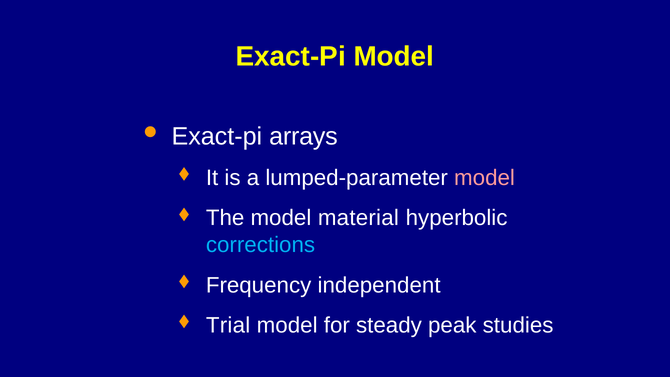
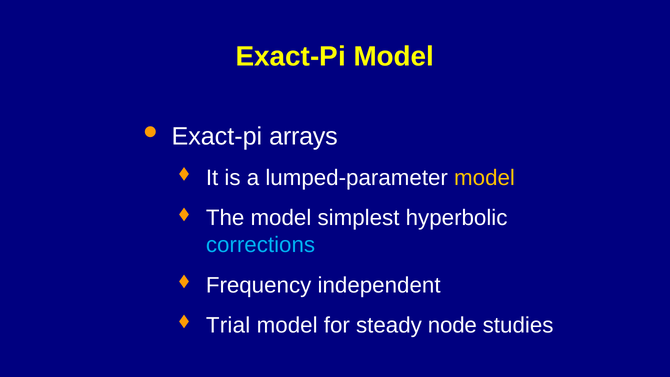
model colour: pink -> yellow (485, 178)
material: material -> simplest (359, 218)
peak: peak -> node (452, 325)
